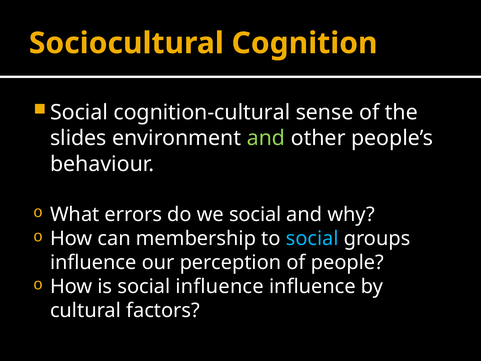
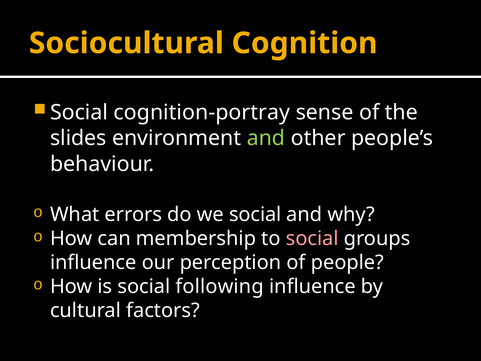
cognition-cultural: cognition-cultural -> cognition-portray (202, 113)
social colour: light blue -> pink (312, 238)
social influence: influence -> following (220, 286)
